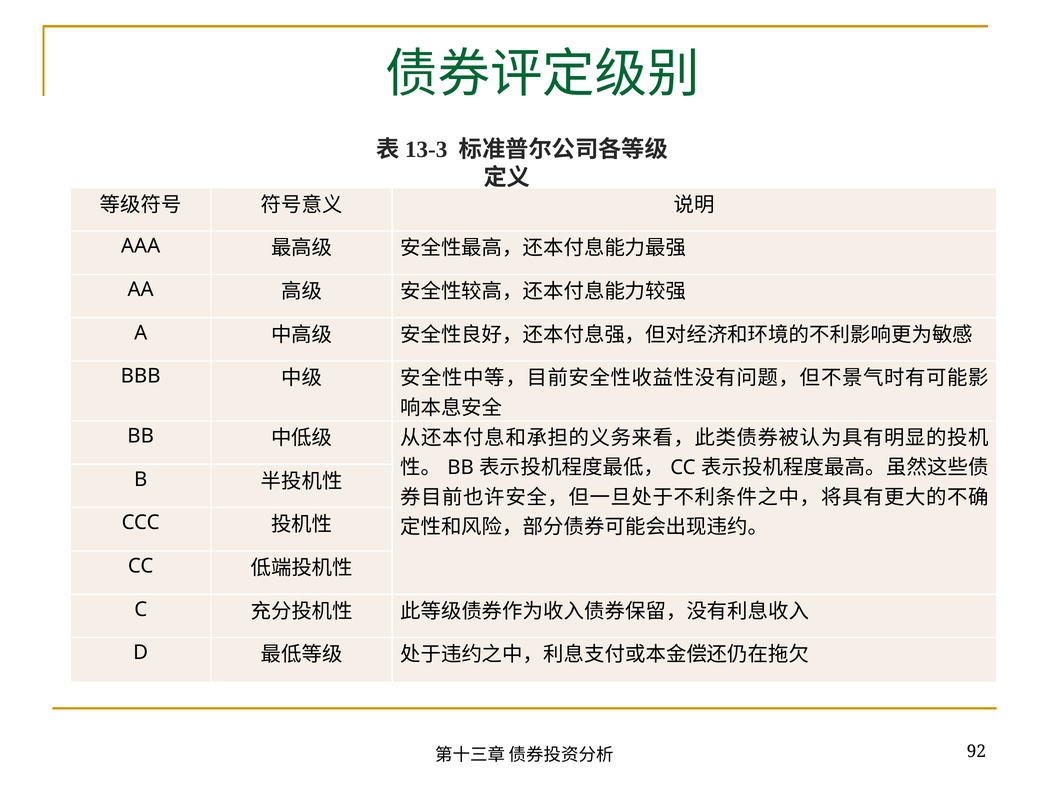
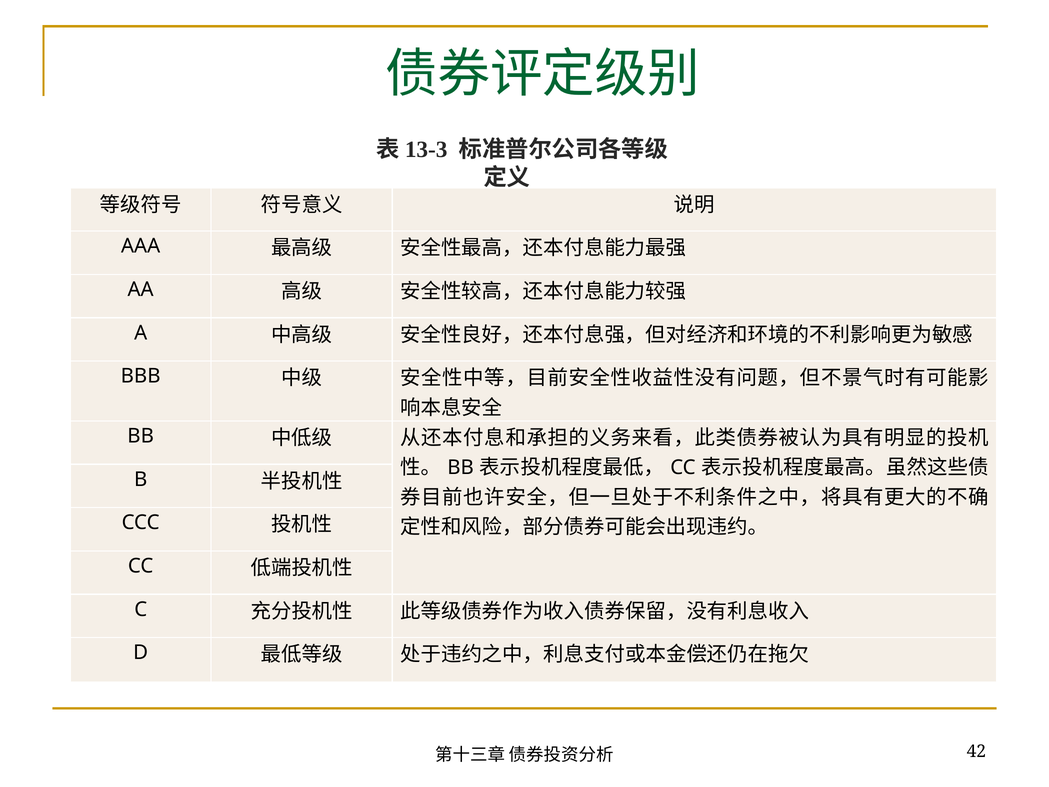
92: 92 -> 42 (976, 751)
